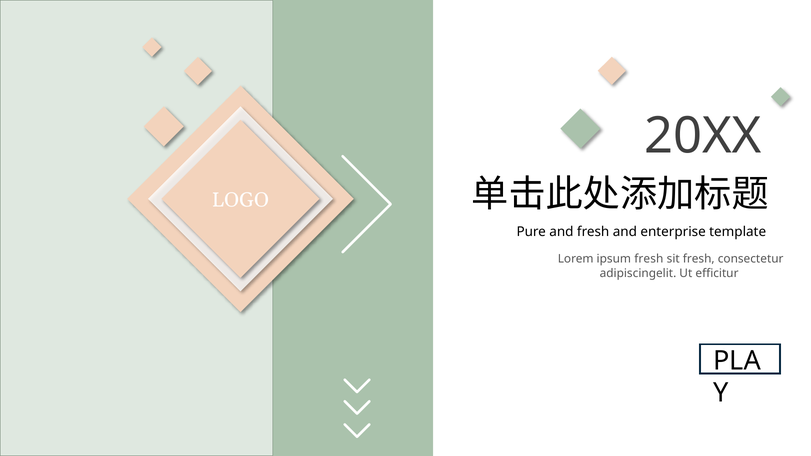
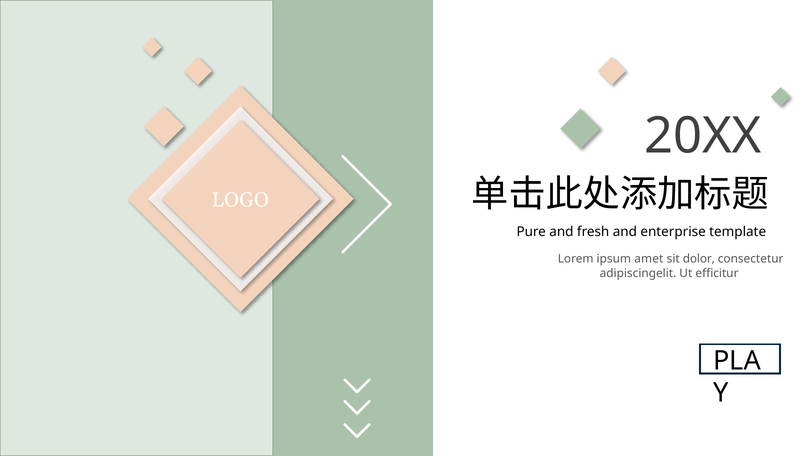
ipsum fresh: fresh -> amet (649, 259)
sit fresh: fresh -> dolor (699, 259)
